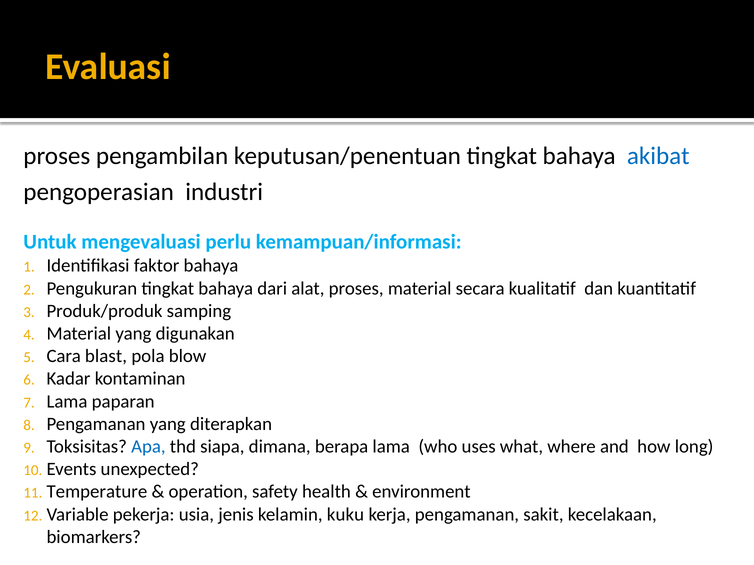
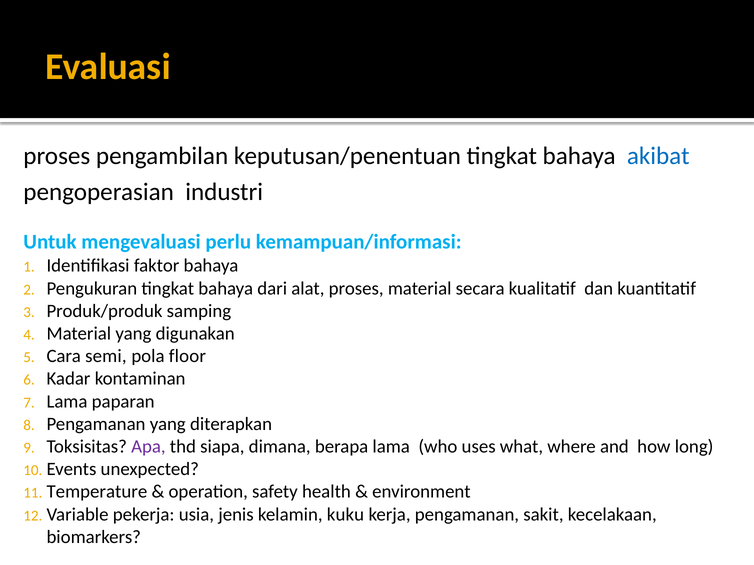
blast: blast -> semi (106, 356)
blow: blow -> floor (187, 356)
Apa colour: blue -> purple (148, 447)
